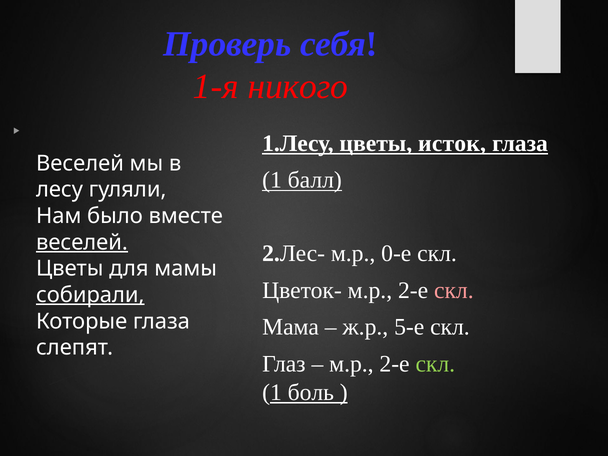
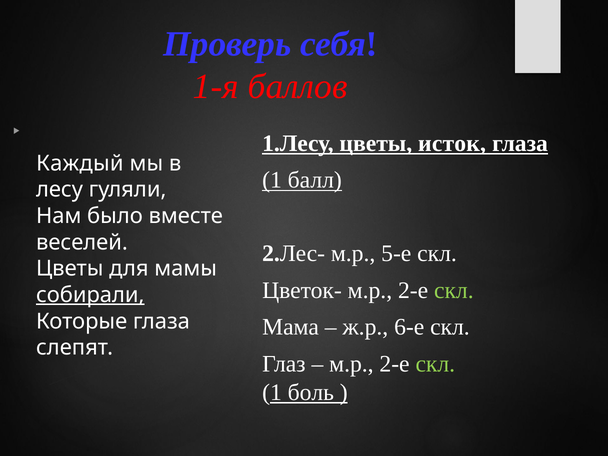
никого: никого -> баллов (298, 87)
Веселей: Веселей -> Каждый (80, 163)
веселей underline: present -> none (82, 242)
0-е: 0-е -> 5-е (396, 254)
скл colour: pink -> light green (454, 290)
5-е: 5-е -> 6-е (409, 327)
